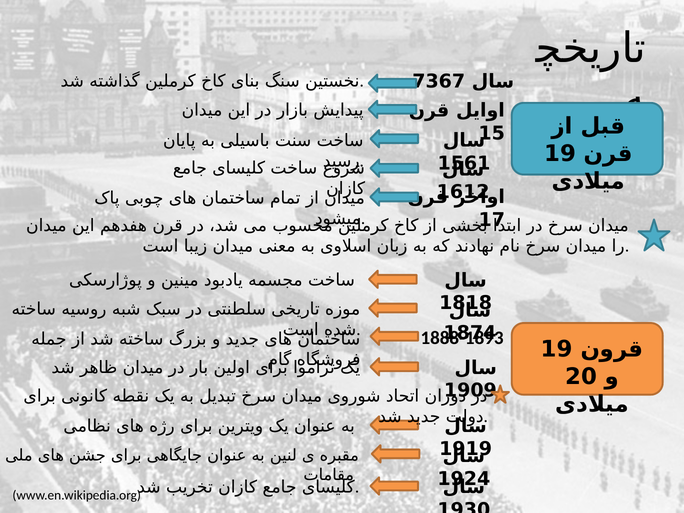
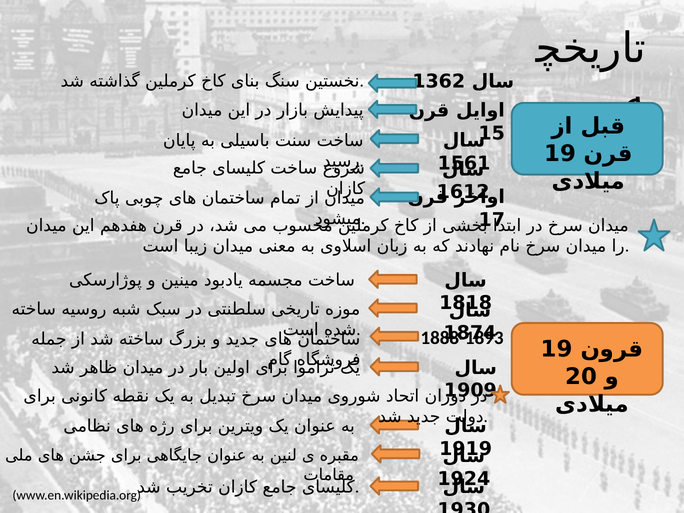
7367: 7367 -> 1362 (439, 81)
